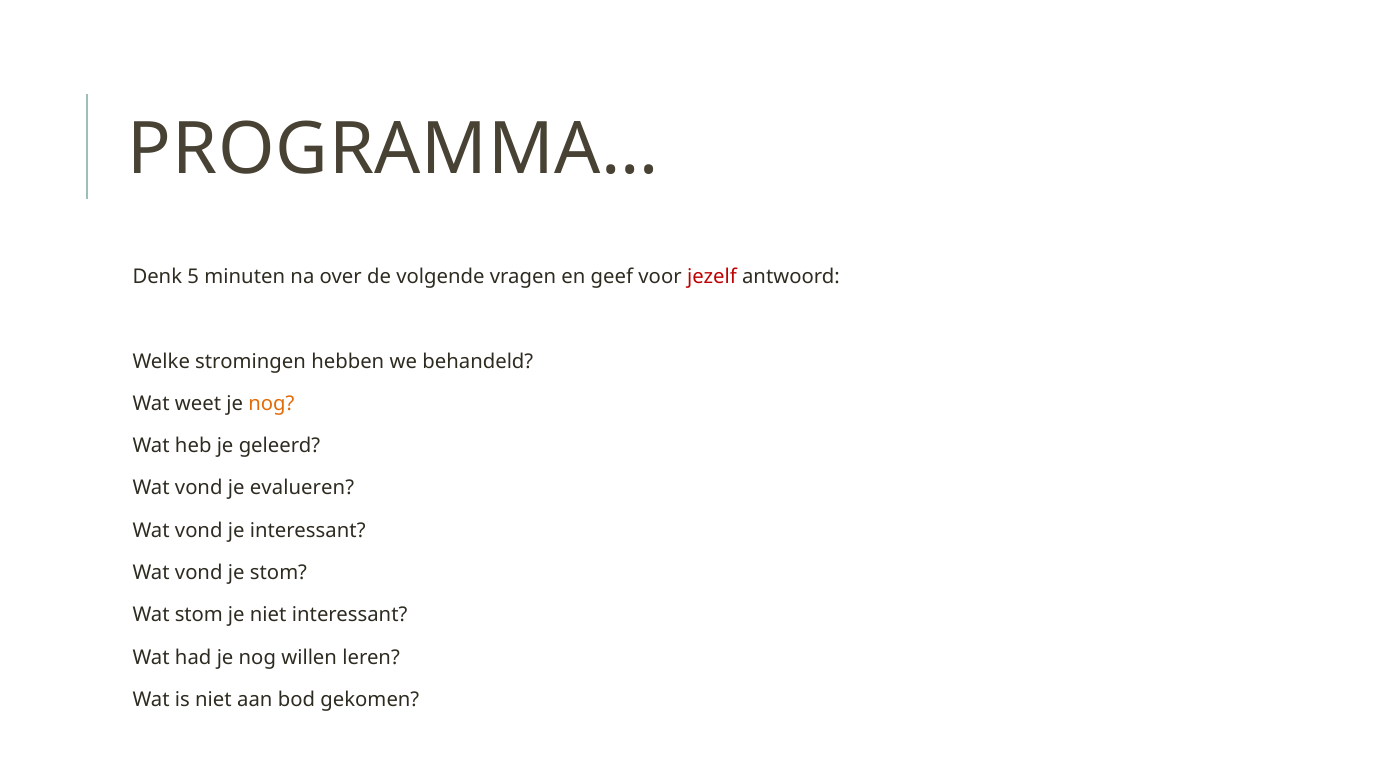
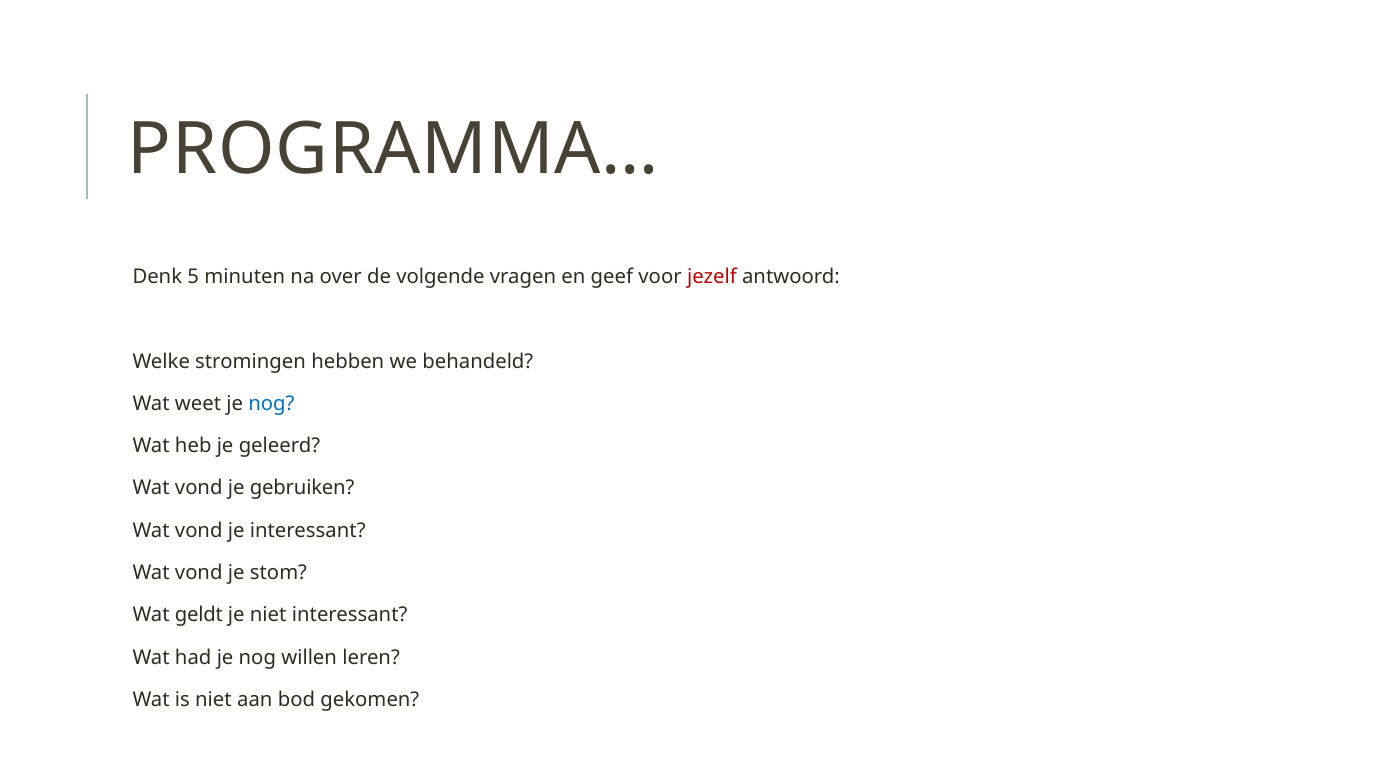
nog colour: orange -> blue (271, 403)
evalueren: evalueren -> gebruiken (302, 488)
Wat stom: stom -> geldt (199, 615)
